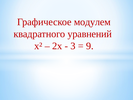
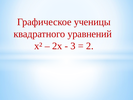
модулем: модулем -> ученицы (92, 22)
9: 9 -> 2 (90, 46)
